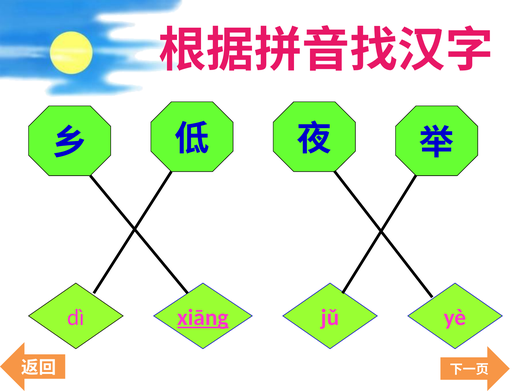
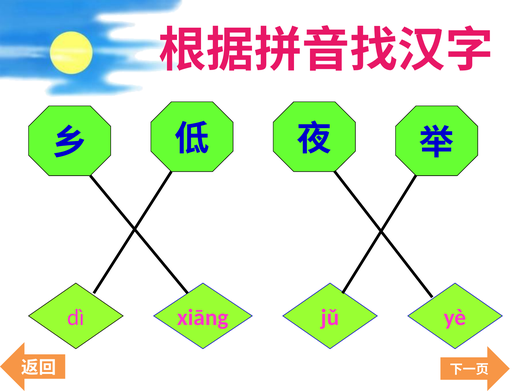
xiāng underline: present -> none (203, 318)
